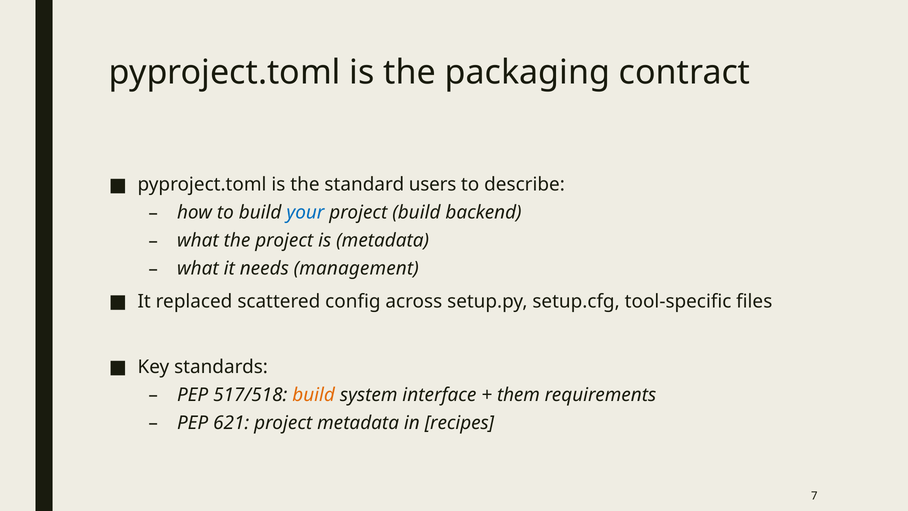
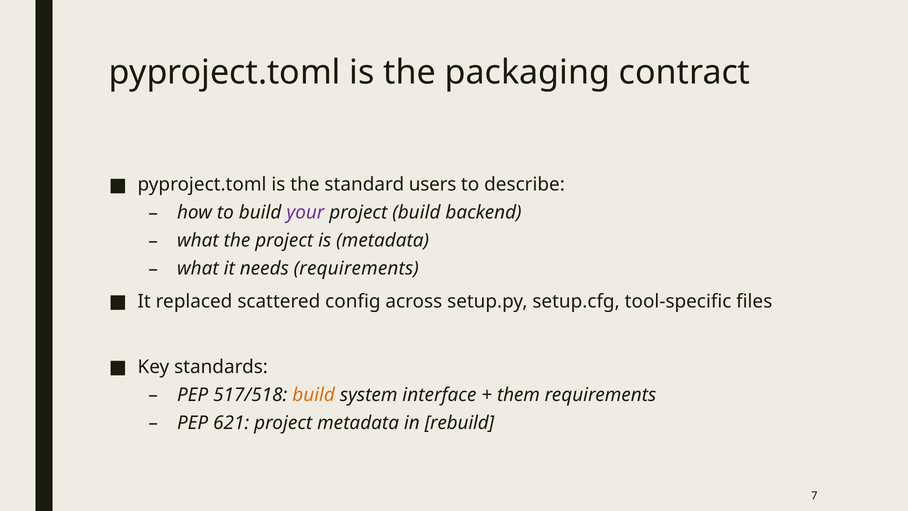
your colour: blue -> purple (305, 213)
needs management: management -> requirements (356, 268)
recipes: recipes -> rebuild (459, 423)
